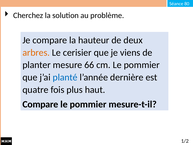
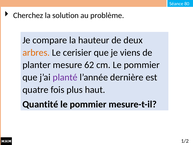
66: 66 -> 62 (89, 65)
planté colour: blue -> purple (65, 77)
Compare: Compare -> Quantité (40, 104)
